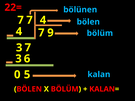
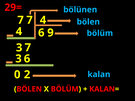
22=: 22= -> 29= (13, 7)
7: 7 -> 6 (41, 33)
5: 5 -> 2 (27, 75)
